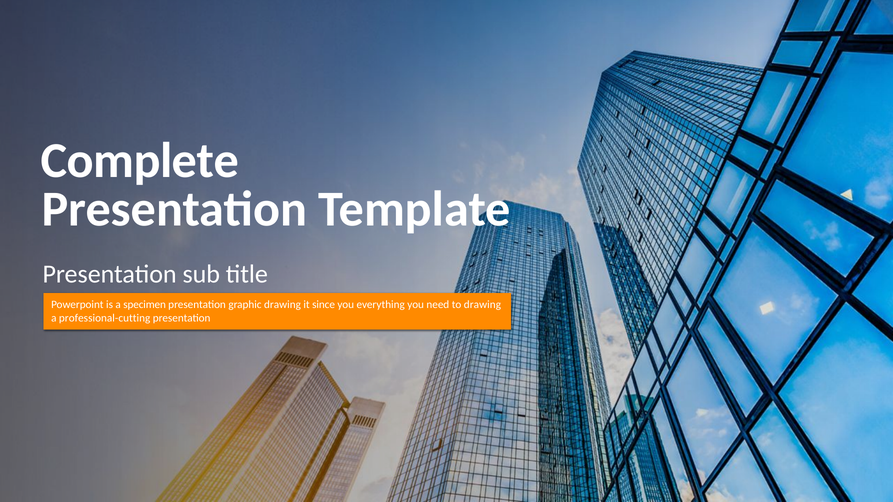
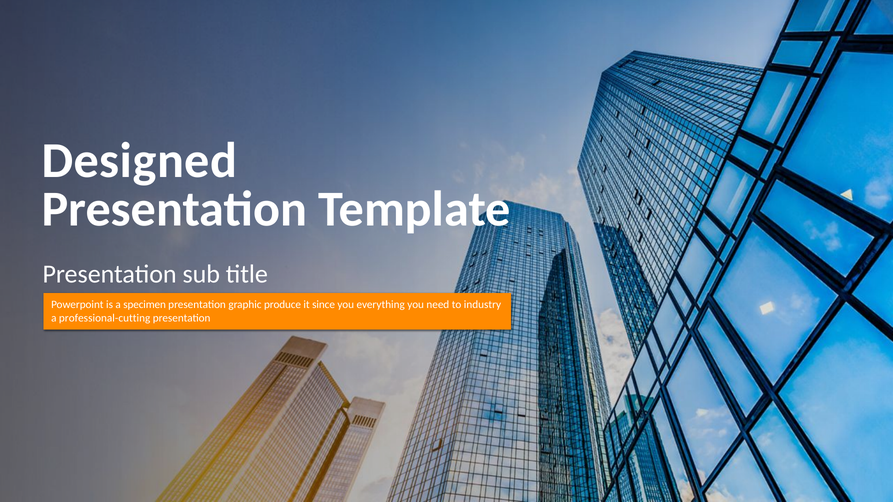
Complete: Complete -> Designed (139, 161)
graphic drawing: drawing -> produce (283, 305)
to drawing: drawing -> industry (482, 305)
